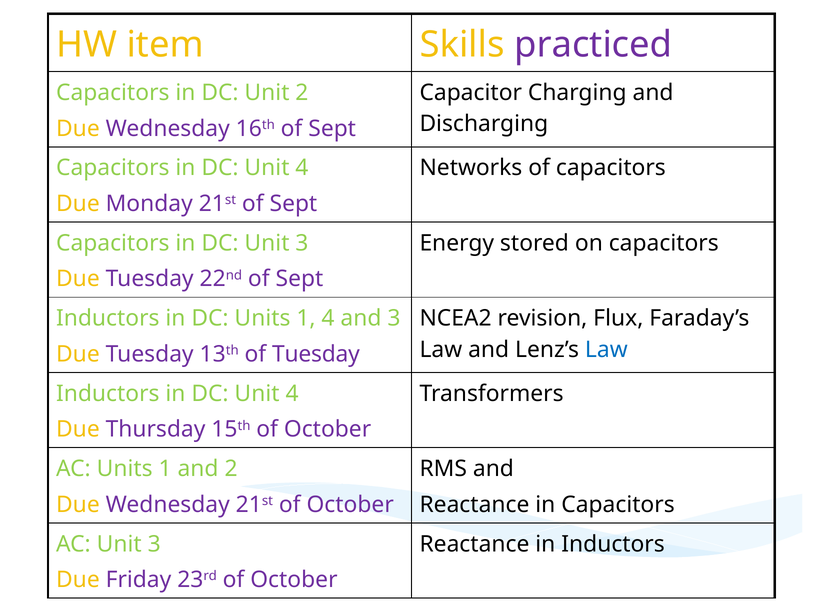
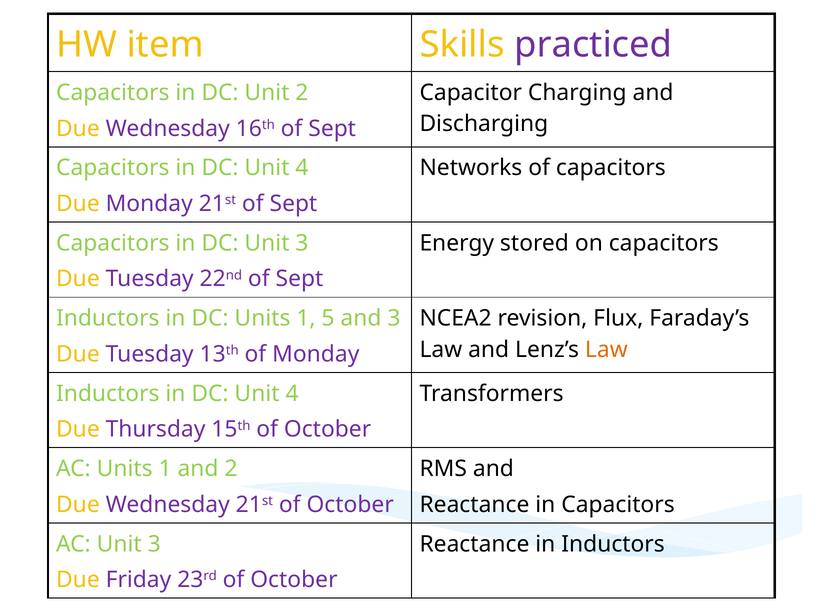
1 4: 4 -> 5 (328, 318)
Law colour: blue -> orange (606, 349)
of Tuesday: Tuesday -> Monday (316, 354)
